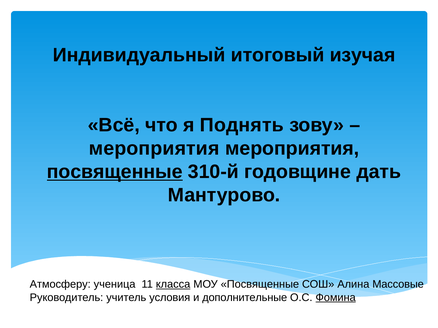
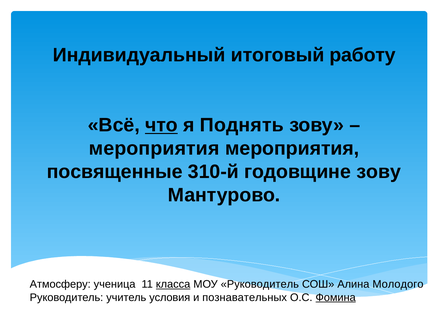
изучая: изучая -> работу (363, 55)
что underline: none -> present (161, 125)
посвященные underline: present -> none (115, 172)
годовщине дать: дать -> зову (379, 172)
МОУ Посвященные: Посвященные -> Руководитель (260, 285)
Массовые: Массовые -> Молодого (398, 285)
дополнительные: дополнительные -> познавательных (245, 298)
